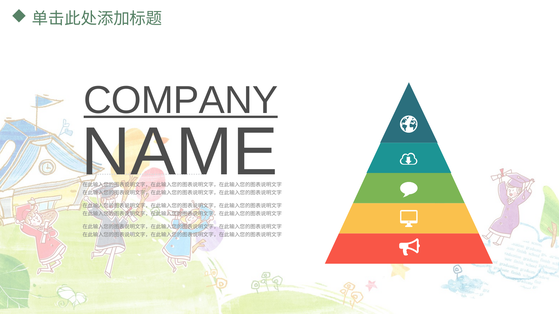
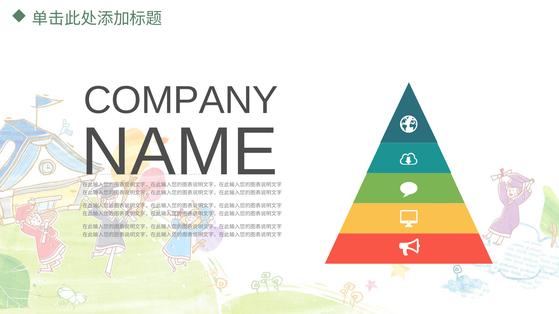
COMPANY underline: present -> none (181, 100)
